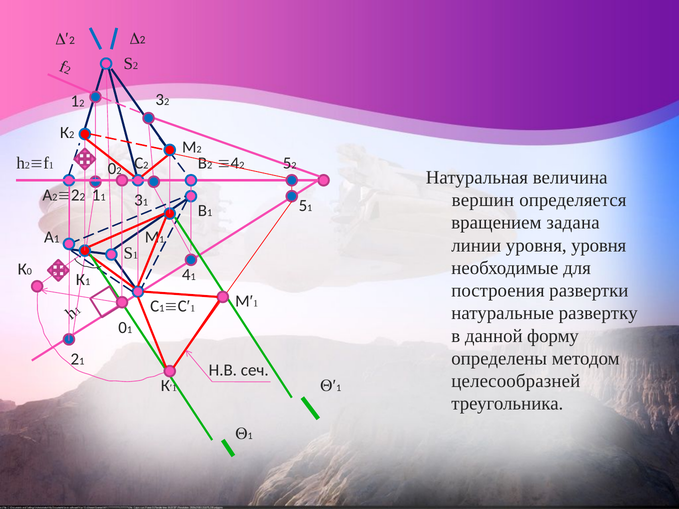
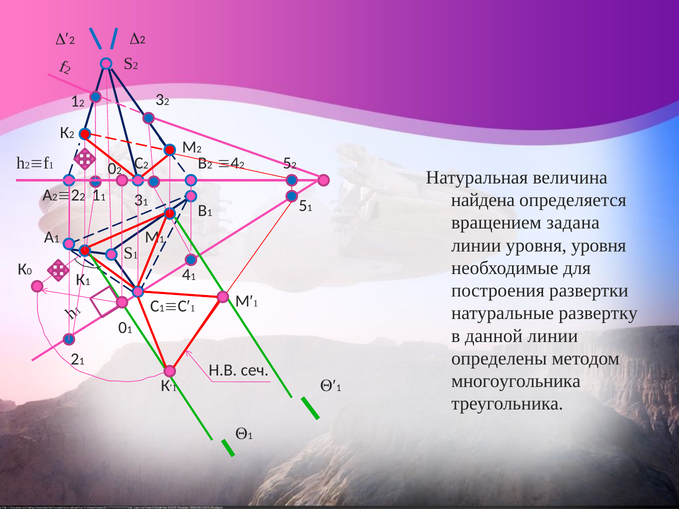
вершин: вершин -> найдена (483, 200)
данной форму: форму -> линии (553, 336)
целесообразней: целесообразней -> многоугольника (516, 381)
